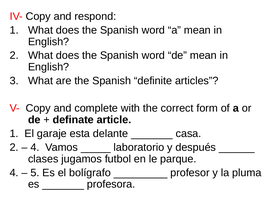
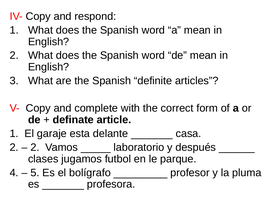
4: 4 -> 2 (35, 147)
